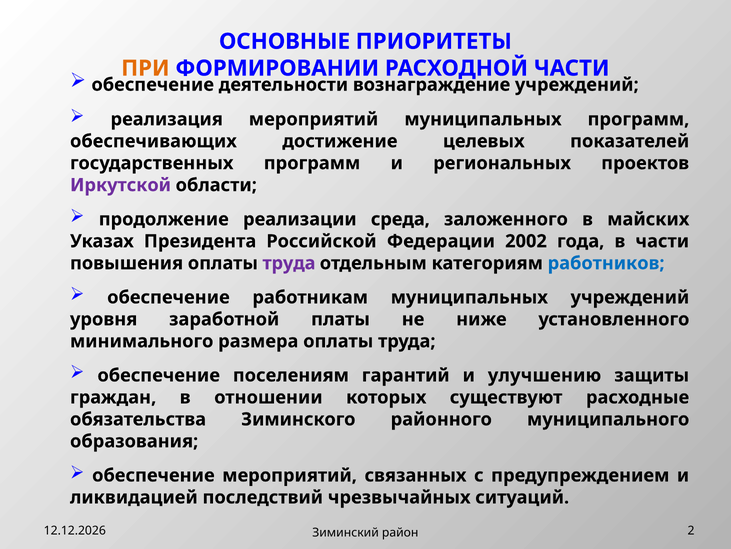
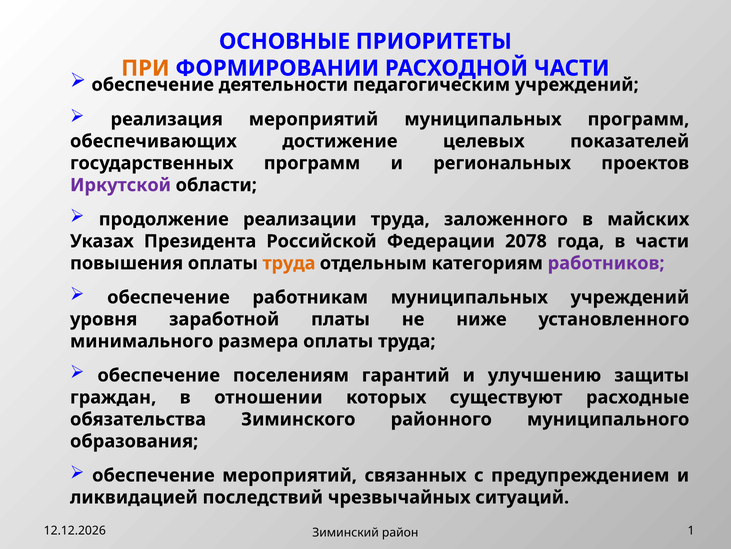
вознаграждение: вознаграждение -> педагогическим (431, 85)
реализации среда: среда -> труда (400, 219)
2002: 2002 -> 2078 (526, 241)
труда colour: purple -> orange (289, 263)
работников colour: blue -> purple (606, 263)
2: 2 -> 1 (691, 530)
